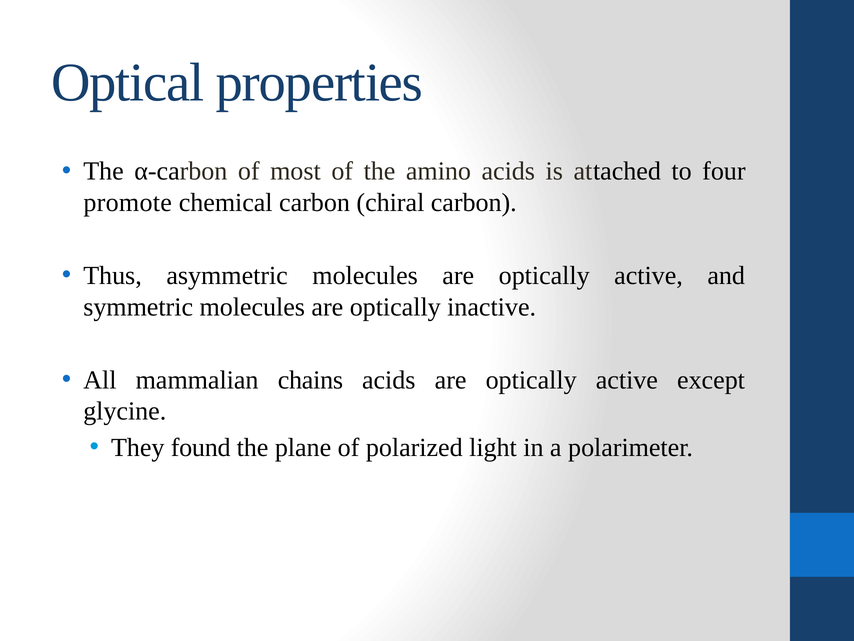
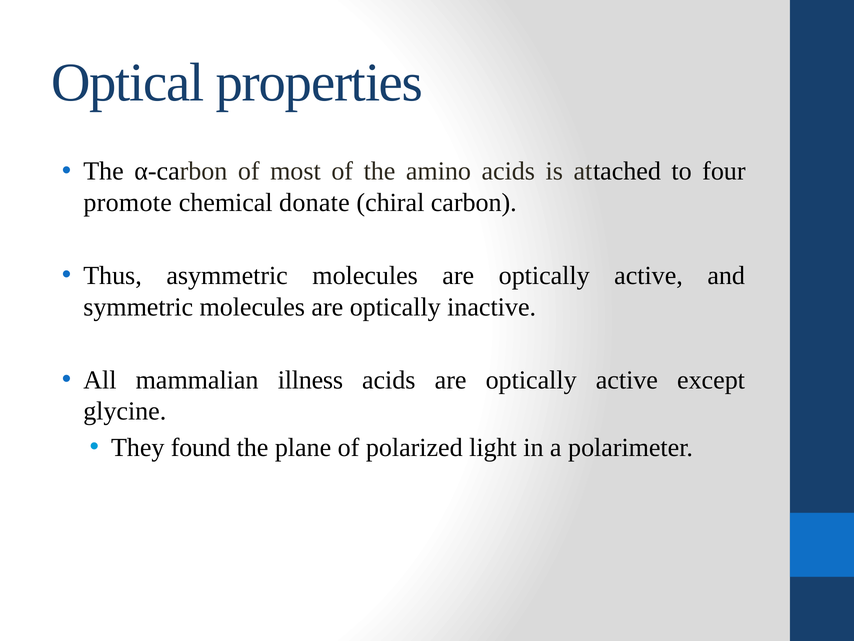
chemical carbon: carbon -> donate (314, 202)
chains: chains -> illness (310, 380)
